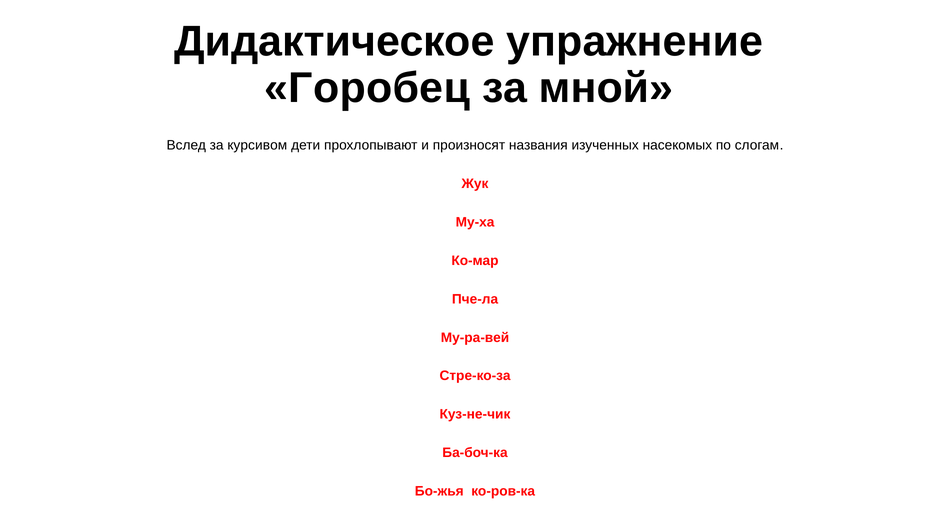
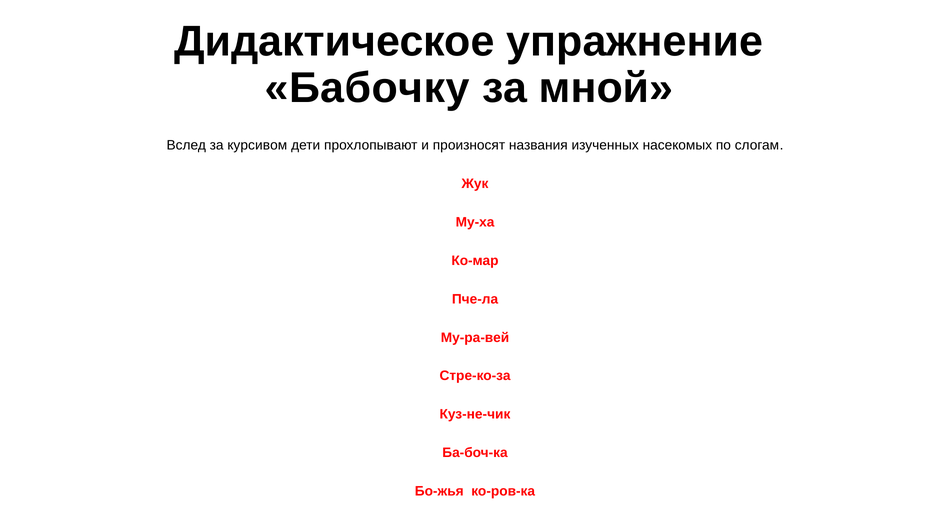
Горобец: Горобец -> Бабочку (367, 88)
